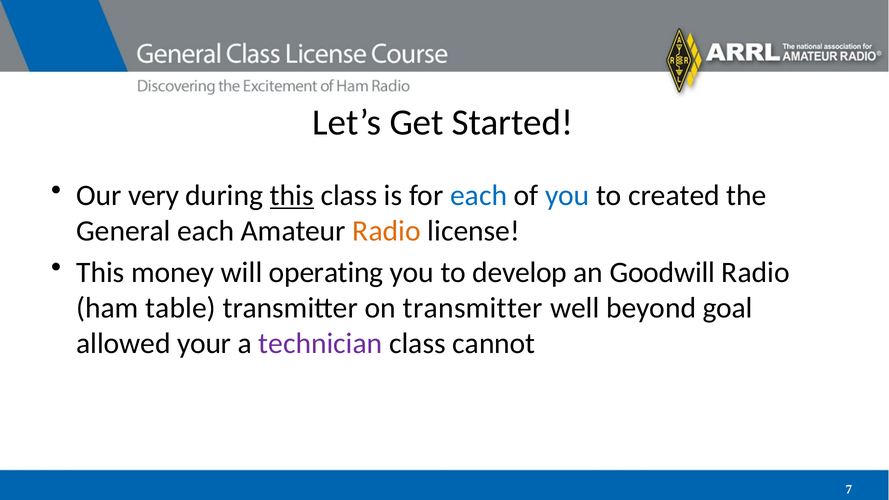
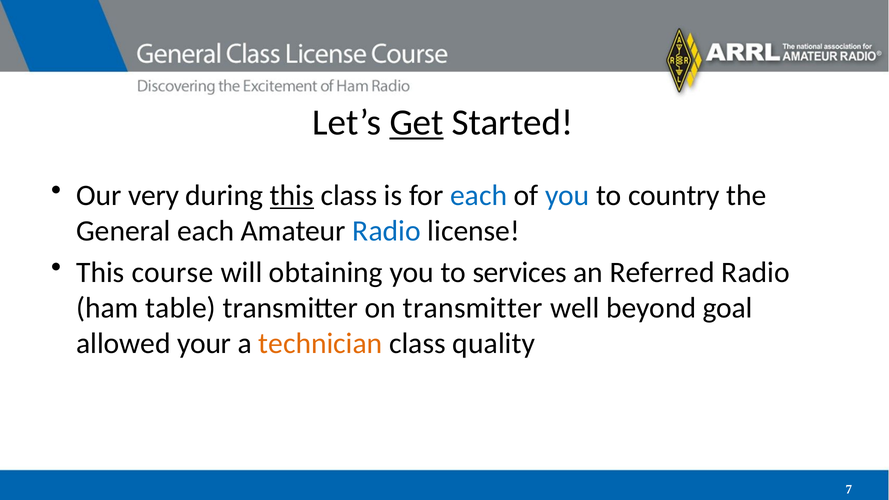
Get underline: none -> present (417, 123)
created: created -> country (674, 195)
Radio colour: orange -> blue (387, 231)
money: money -> course (172, 273)
operating: operating -> obtaining (326, 273)
develop: develop -> services (520, 273)
Goodwill: Goodwill -> Referred (662, 273)
technician colour: purple -> orange (320, 344)
cannot: cannot -> quality (494, 344)
